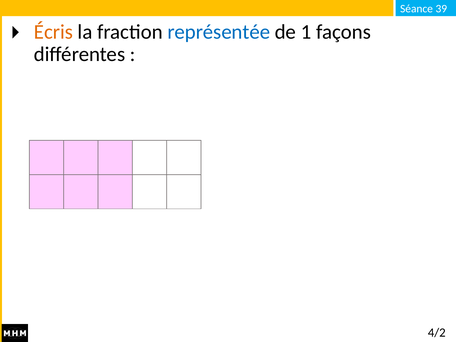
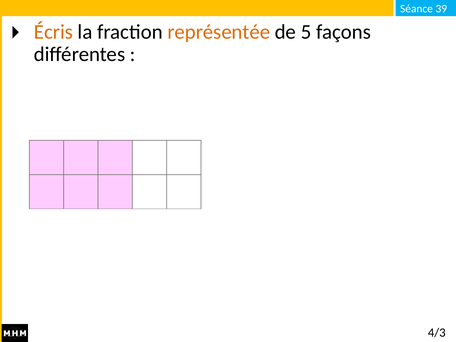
représentée colour: blue -> orange (219, 32)
1: 1 -> 5 (306, 32)
4/2: 4/2 -> 4/3 (437, 333)
